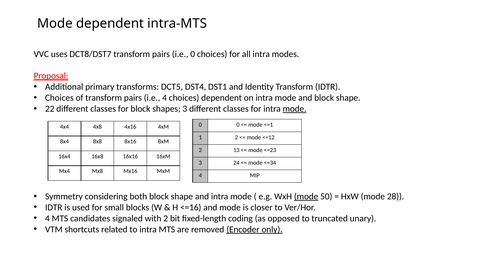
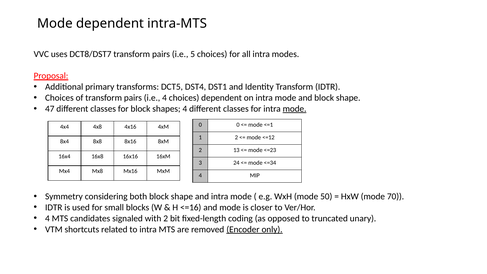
i.e 0: 0 -> 5 (193, 54)
22: 22 -> 47 (50, 109)
shapes 3: 3 -> 4 (185, 109)
mode underline: present -> none (306, 196)
28: 28 -> 70 (396, 196)
